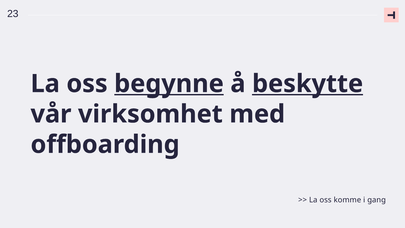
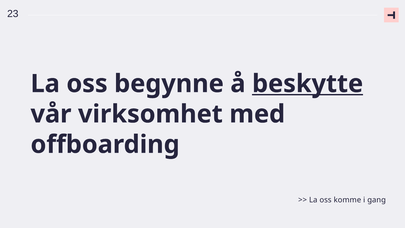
begynne underline: present -> none (169, 84)
